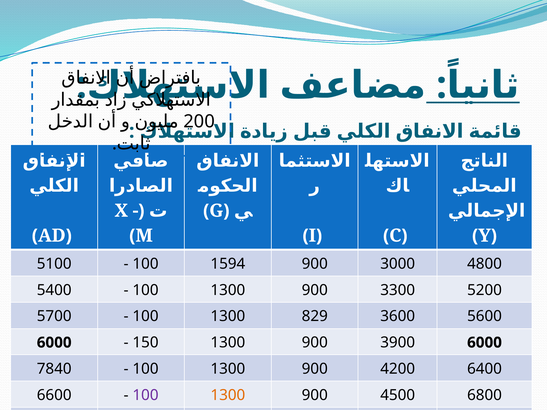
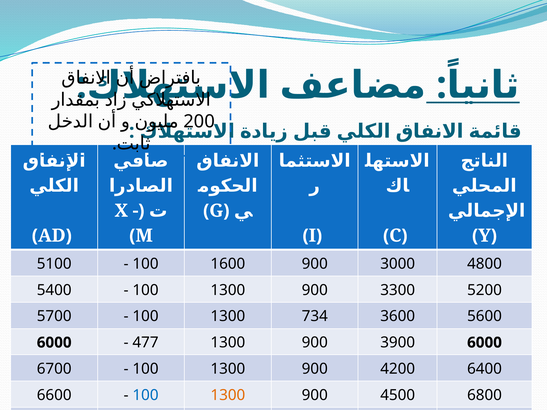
1594: 1594 -> 1600 (228, 264)
829: 829 -> 734 (315, 316)
150: 150 -> 477 (145, 343)
7840: 7840 -> 6700 (54, 369)
100 colour: purple -> blue (145, 395)
